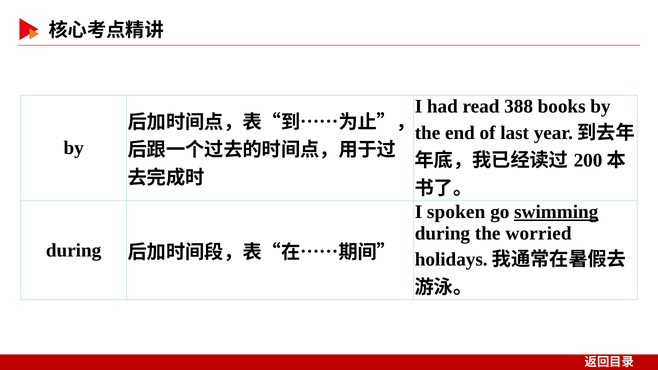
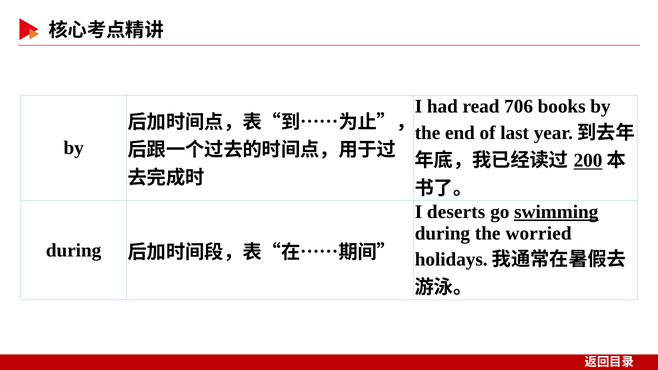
388: 388 -> 706 (519, 107)
200 underline: none -> present (588, 161)
spoken: spoken -> deserts (456, 212)
